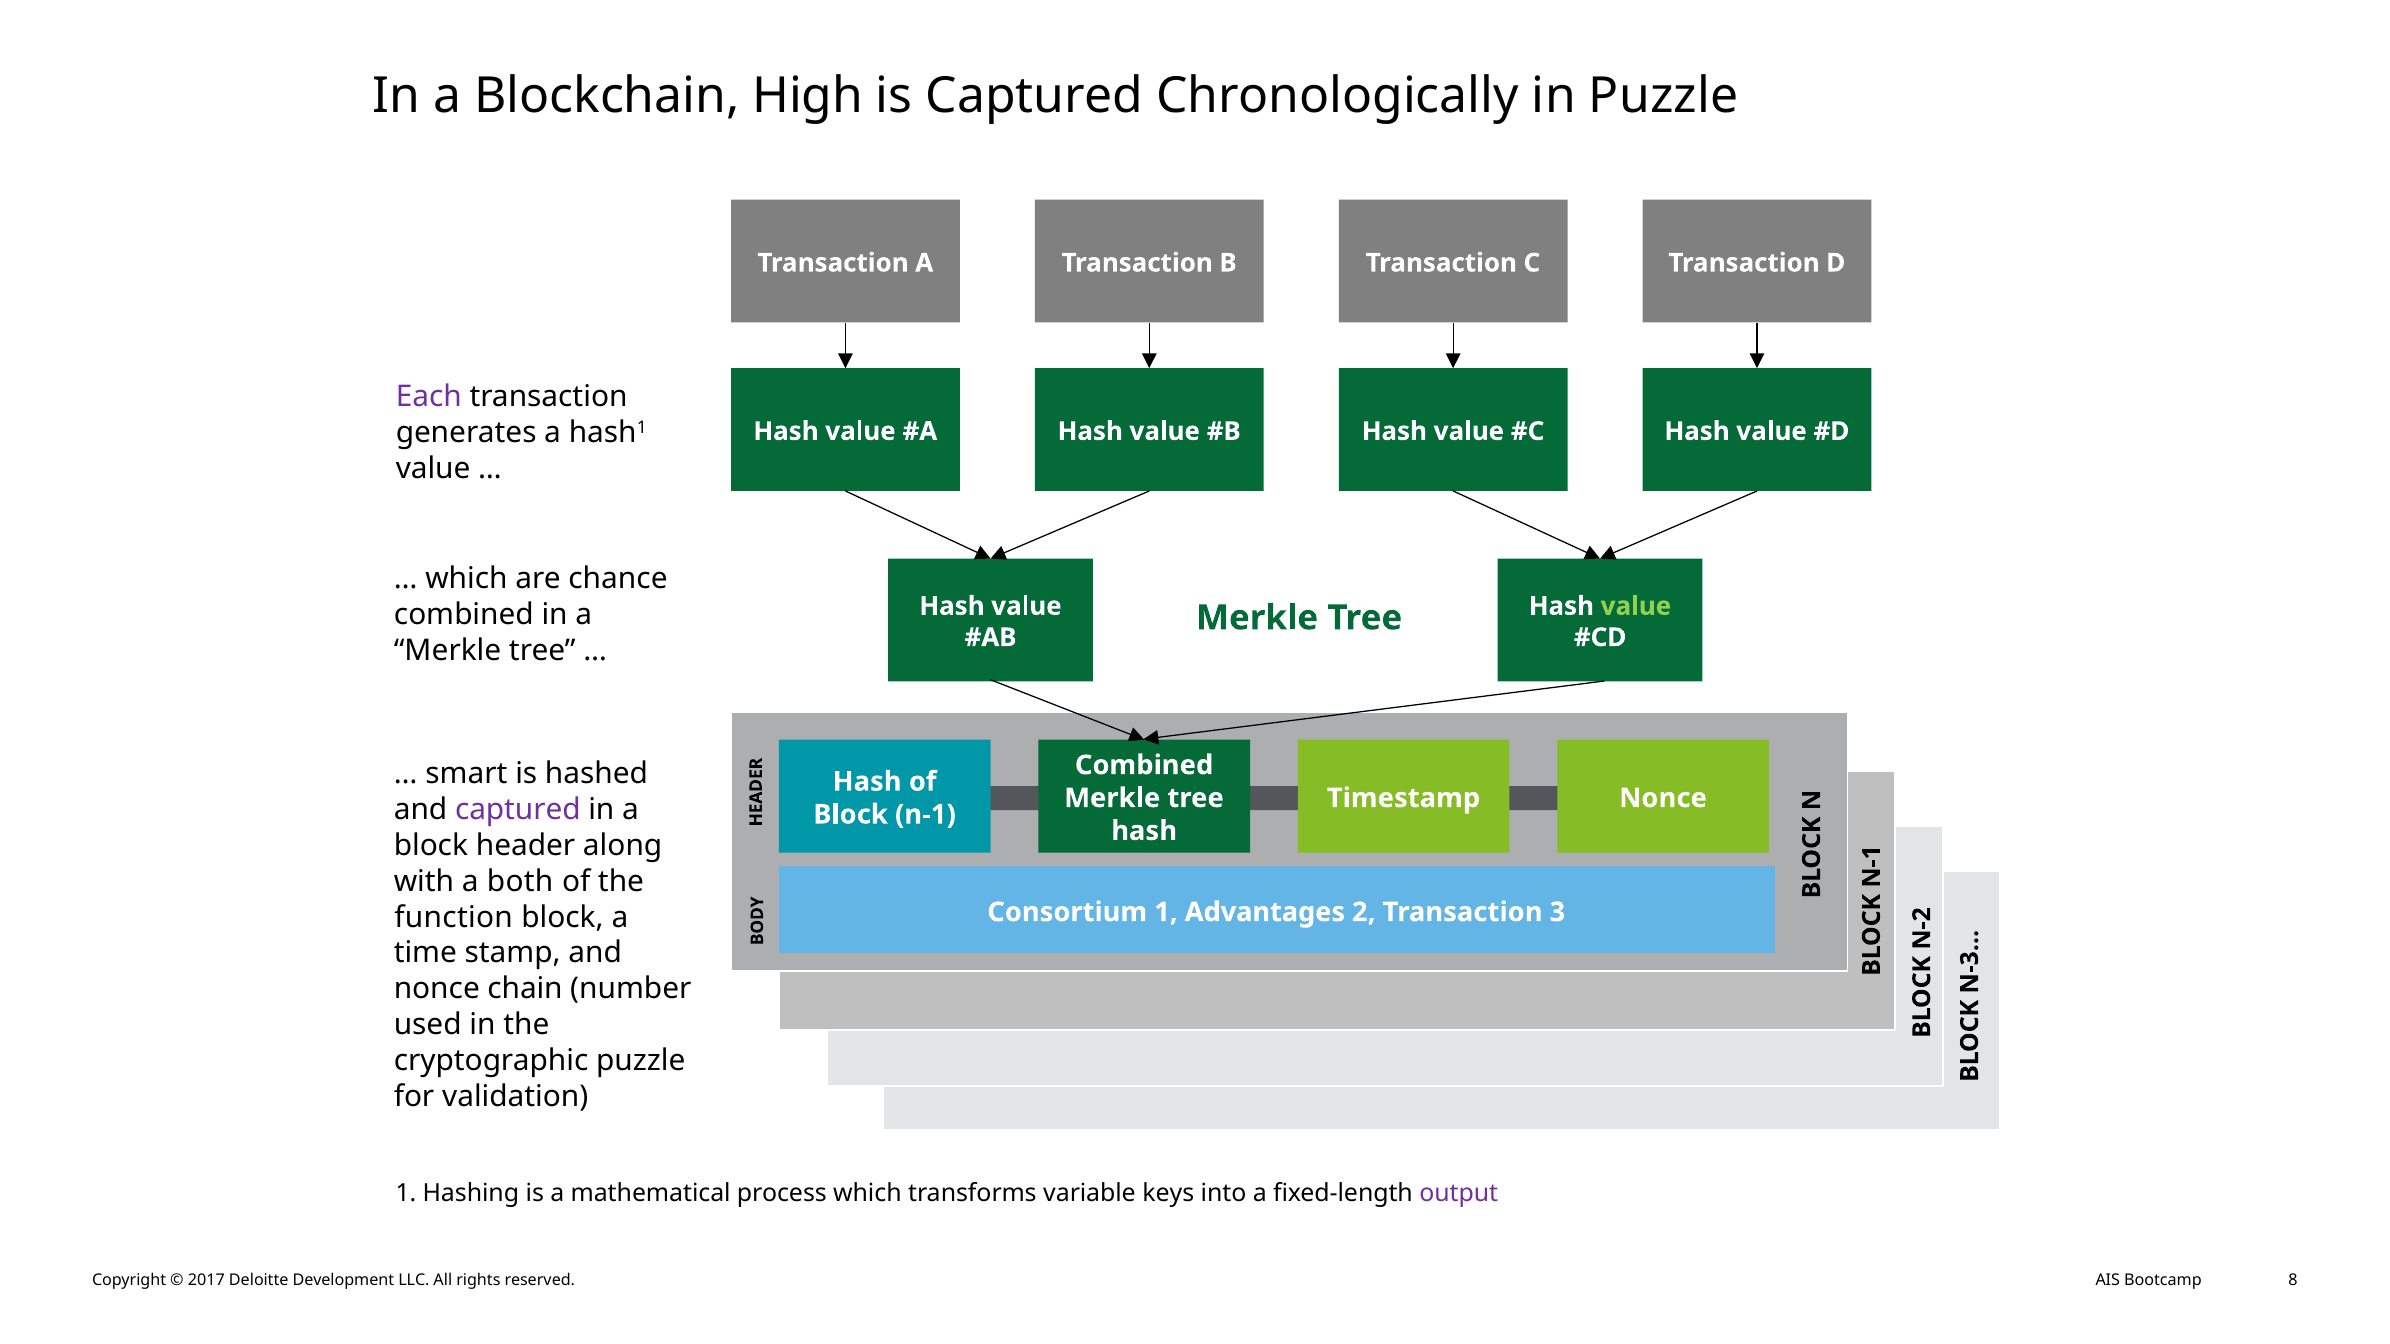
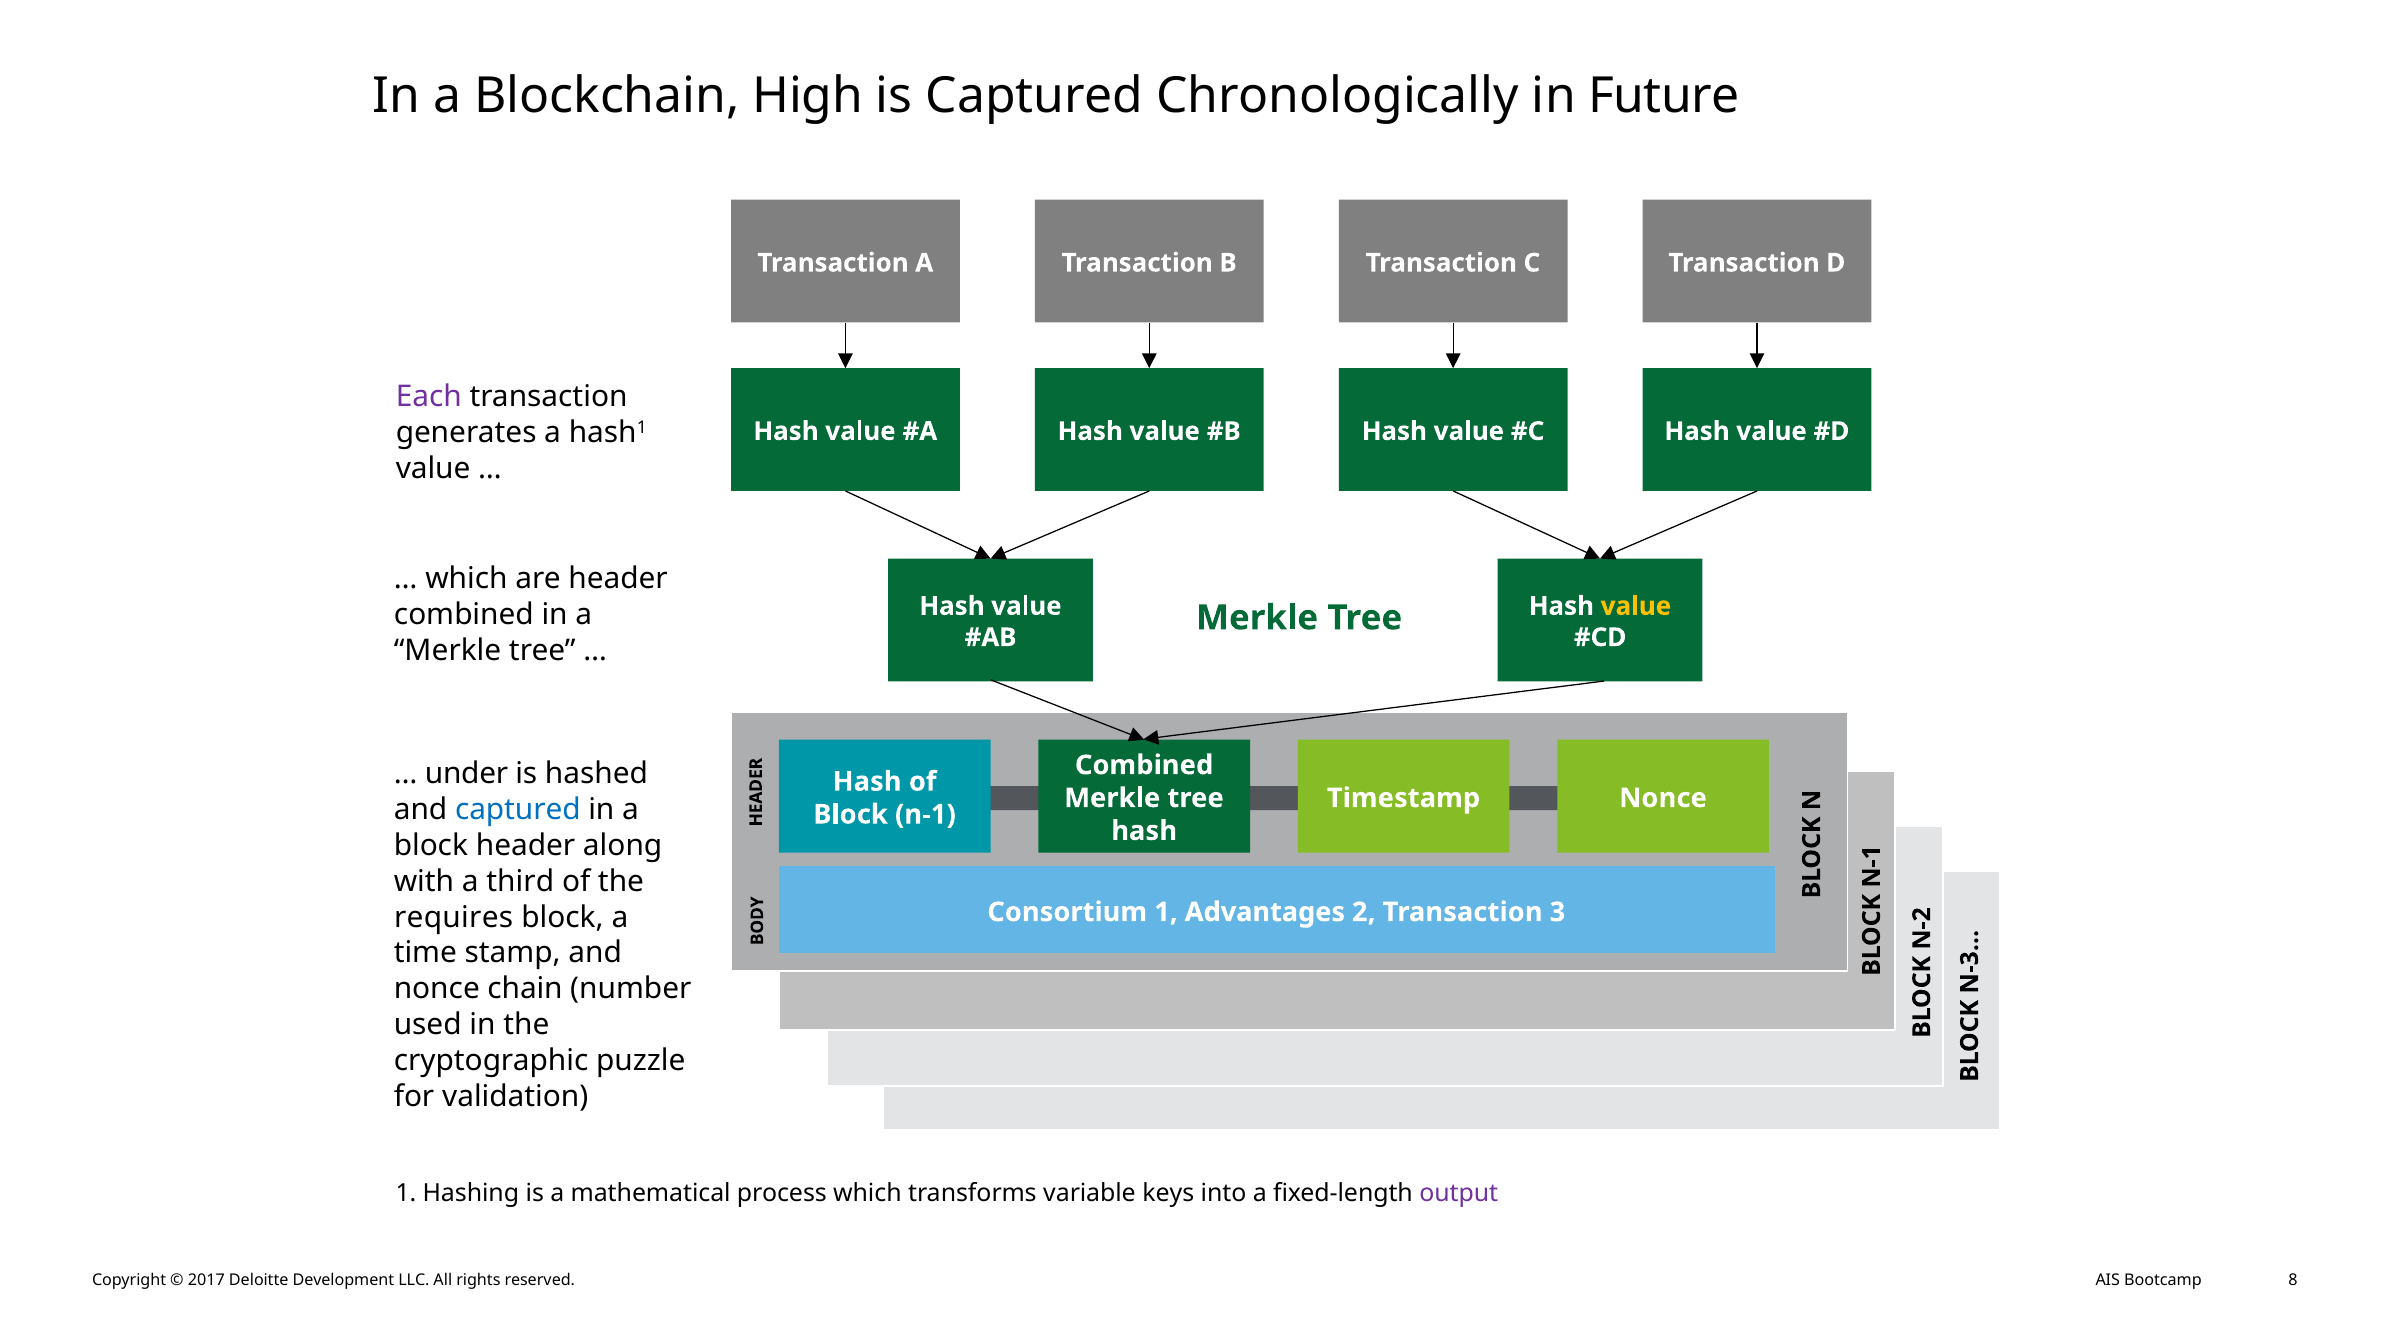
in Puzzle: Puzzle -> Future (1664, 96)
are chance: chance -> header (618, 579)
value colour: light green -> yellow (1636, 606)
smart: smart -> under (467, 774)
captured colour: purple -> blue (518, 810)
both: both -> third (520, 882)
function: function -> requires (454, 918)
